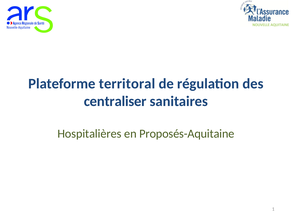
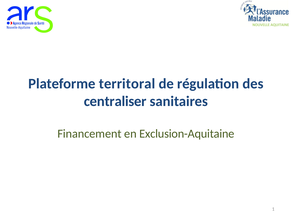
Hospitalières: Hospitalières -> Financement (89, 134)
Proposés-Aquitaine: Proposés-Aquitaine -> Exclusion-Aquitaine (187, 134)
